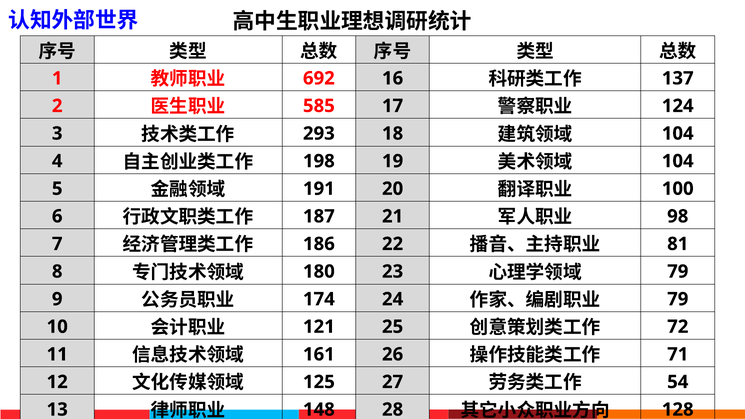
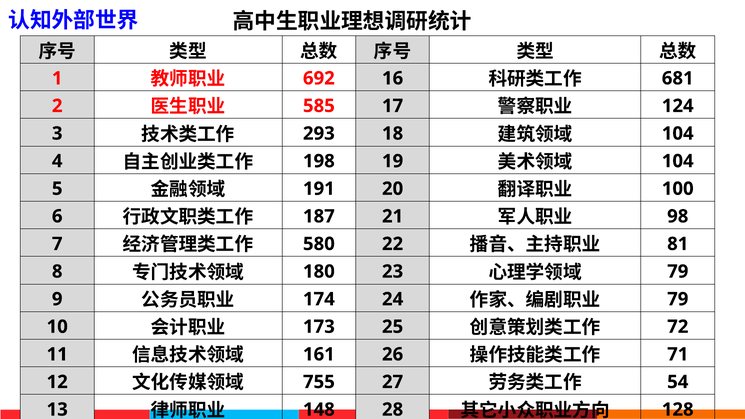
137: 137 -> 681 (678, 78)
186: 186 -> 580 (319, 244)
121: 121 -> 173 (319, 327)
125: 125 -> 755 (319, 382)
